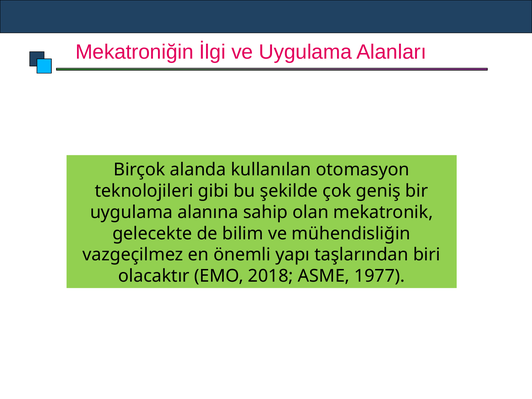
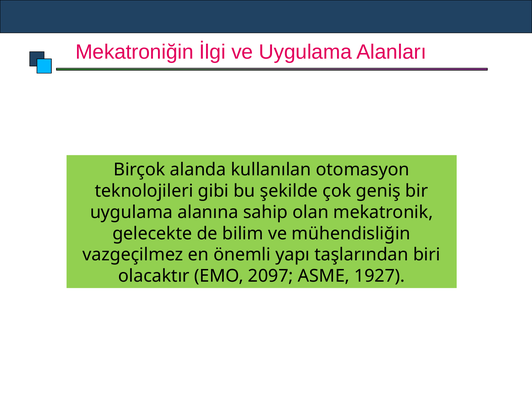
2018: 2018 -> 2097 (271, 276)
1977: 1977 -> 1927 (380, 276)
